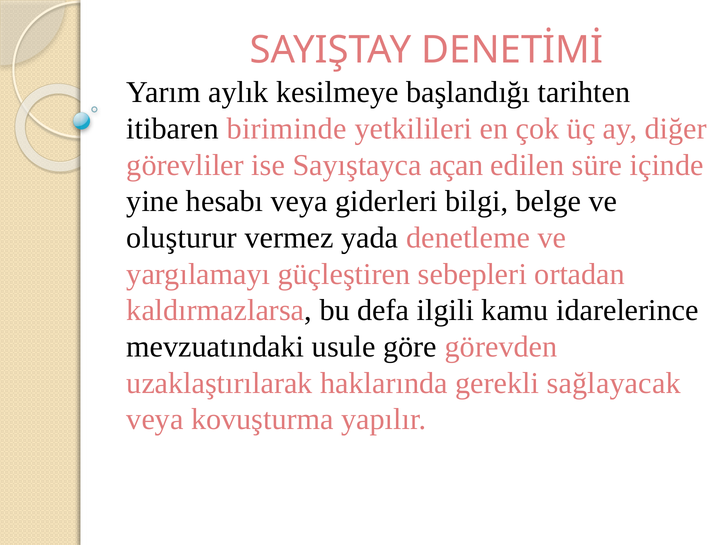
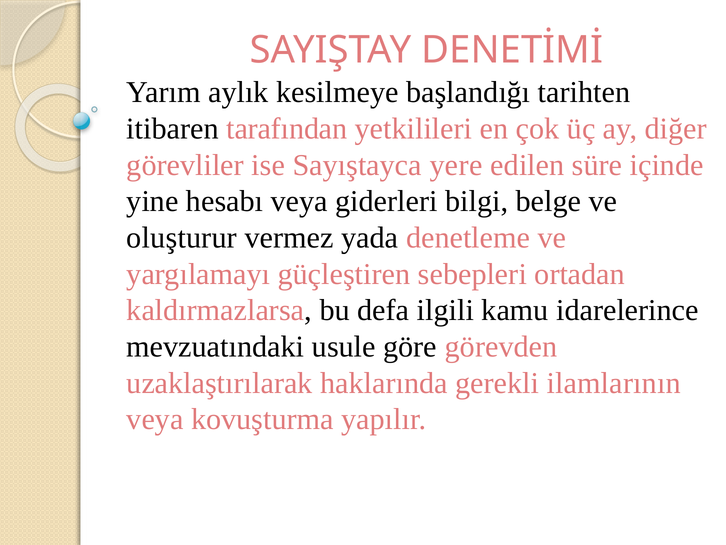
biriminde: biriminde -> tarafından (287, 129)
açan: açan -> yere (456, 165)
sağlayacak: sağlayacak -> ilamlarının (614, 383)
